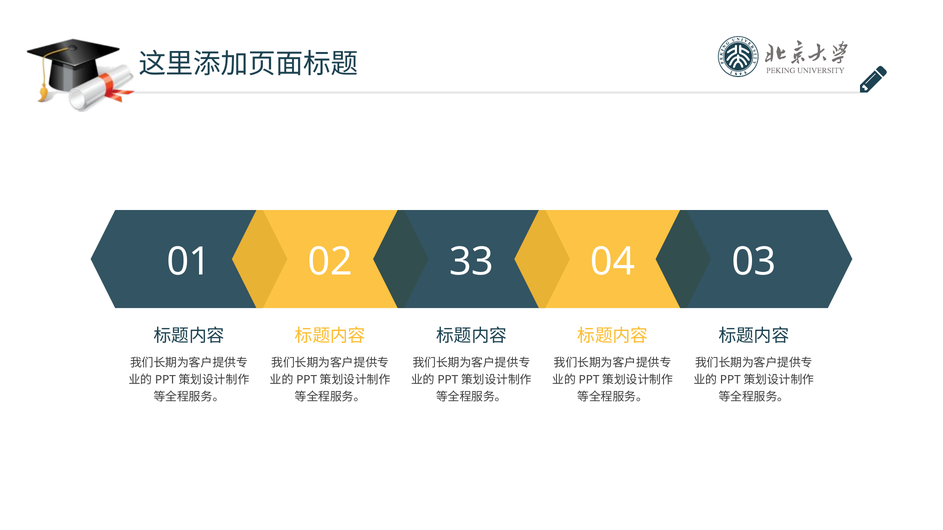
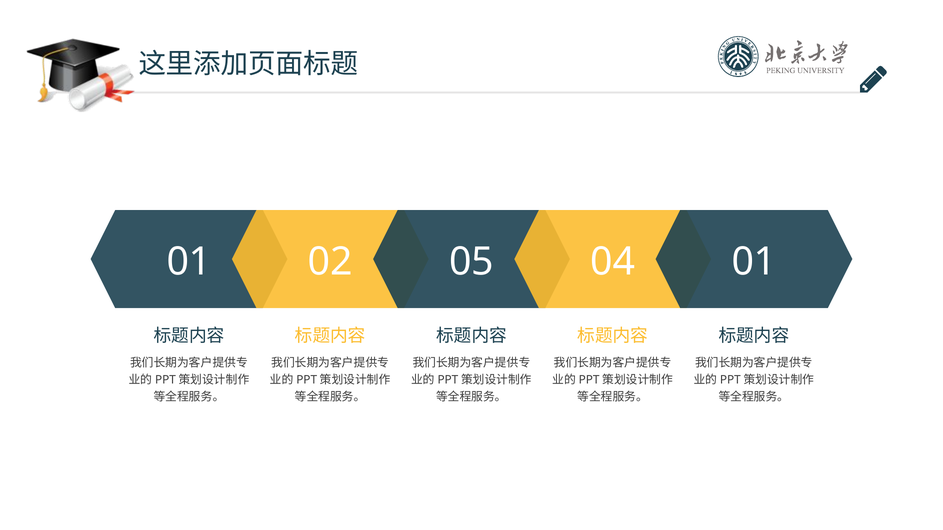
33: 33 -> 05 (471, 262)
04 03: 03 -> 01 (754, 262)
